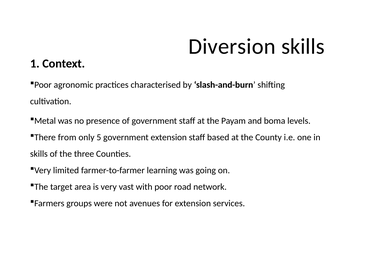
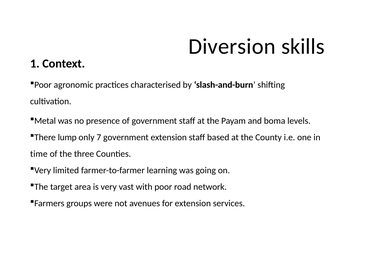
from: from -> lump (67, 138)
5: 5 -> 7 (99, 138)
skills: skills -> time (39, 154)
